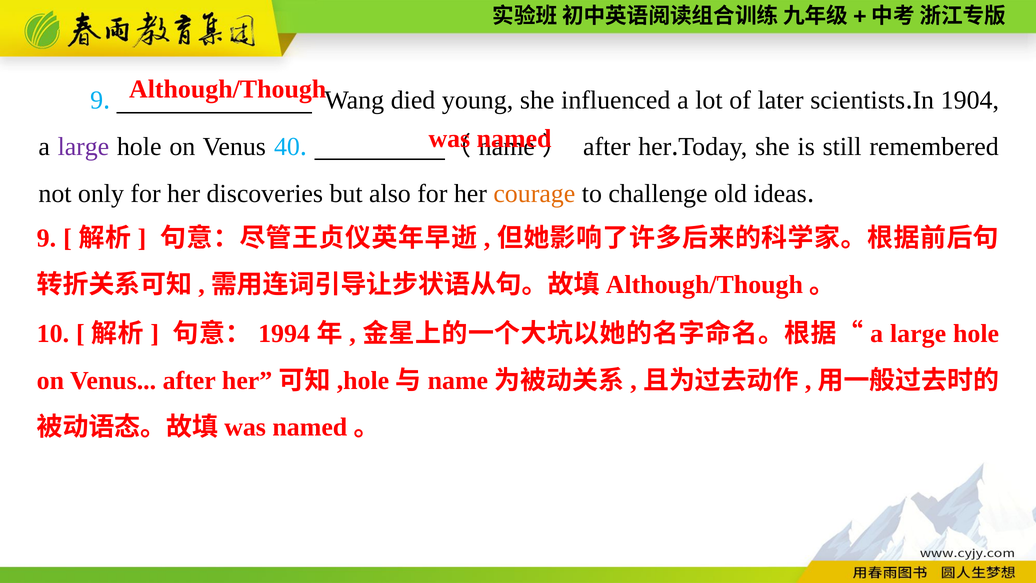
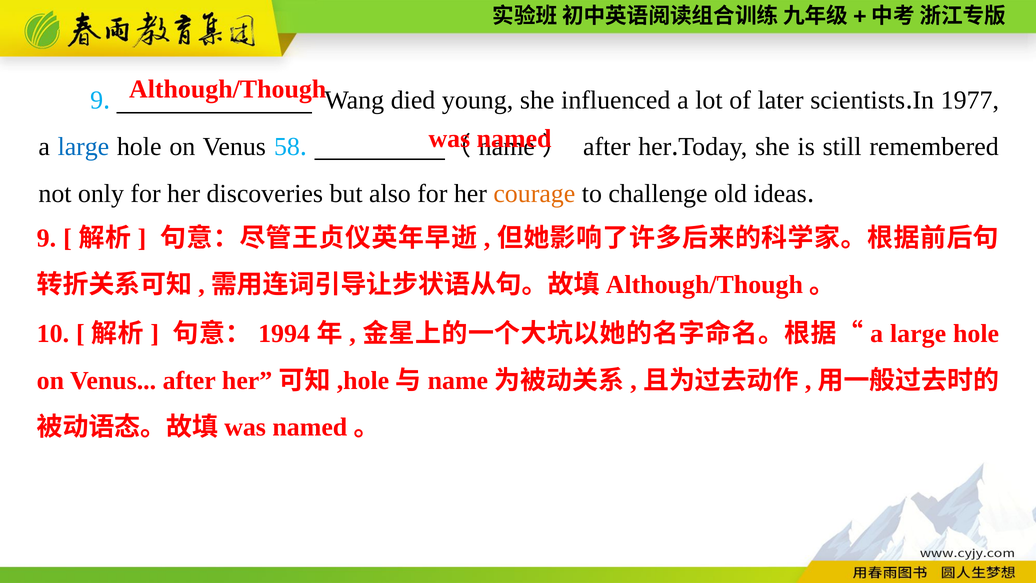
1904: 1904 -> 1977 (970, 100)
large colour: purple -> blue (83, 147)
40: 40 -> 58 (287, 147)
